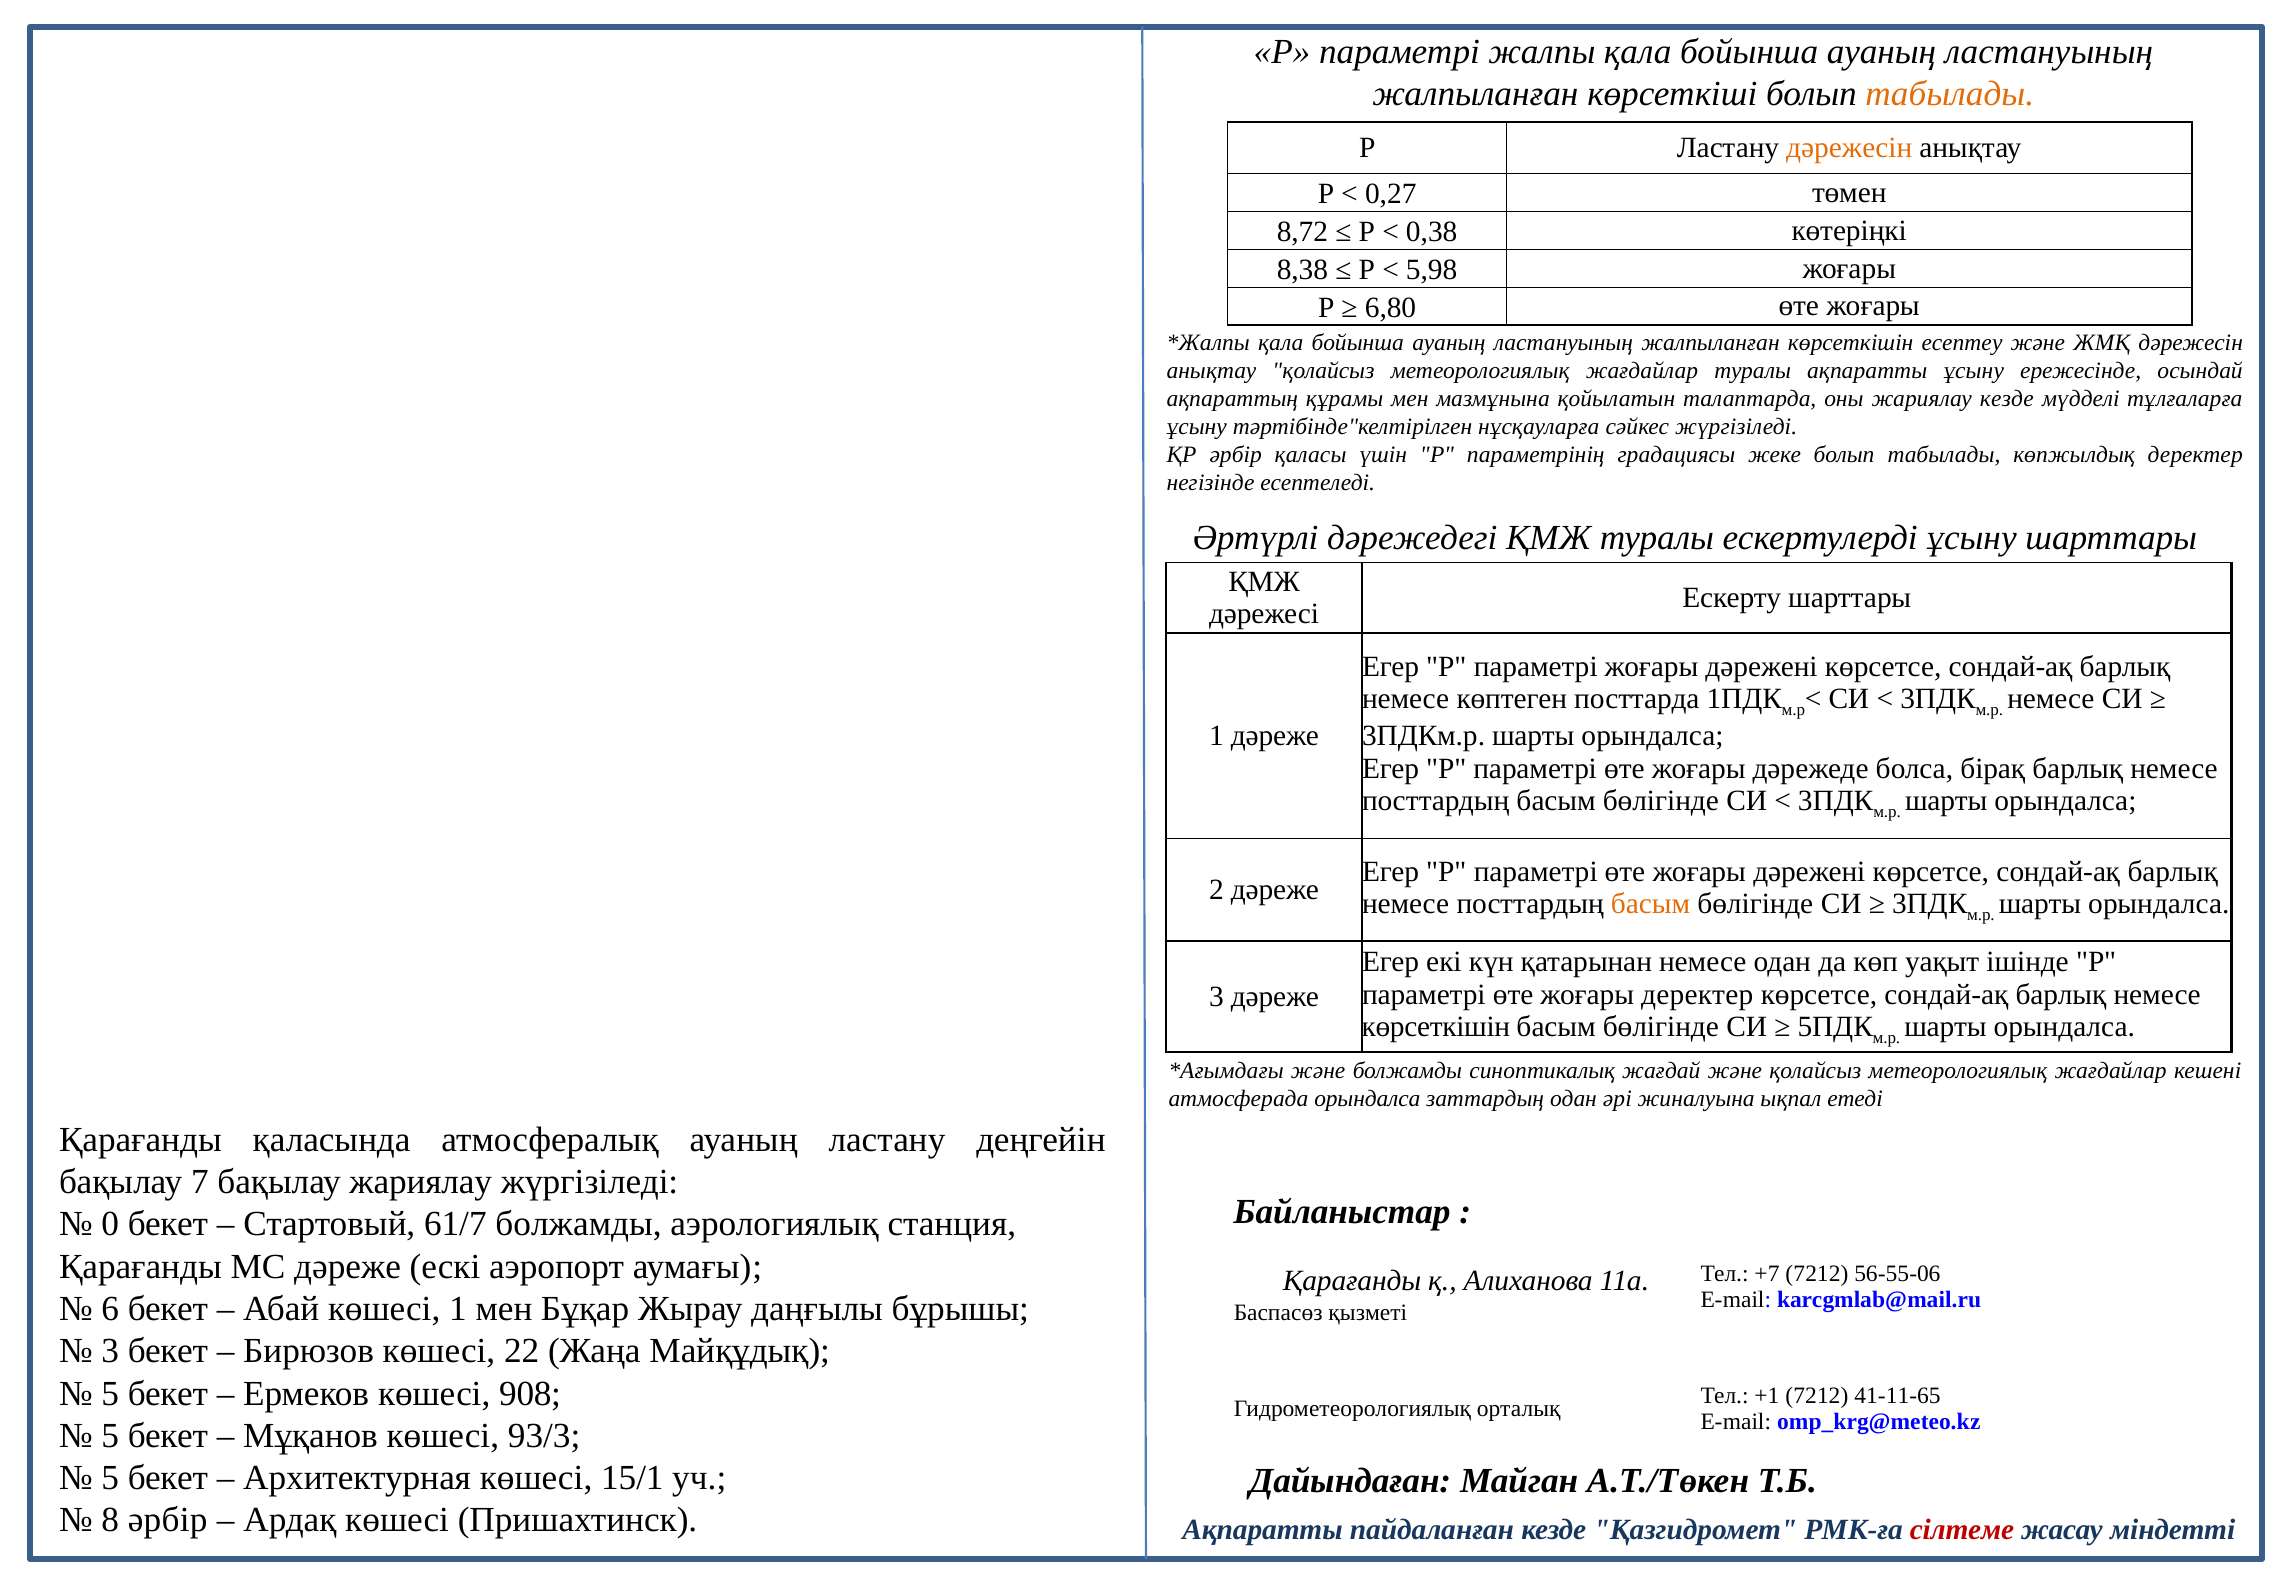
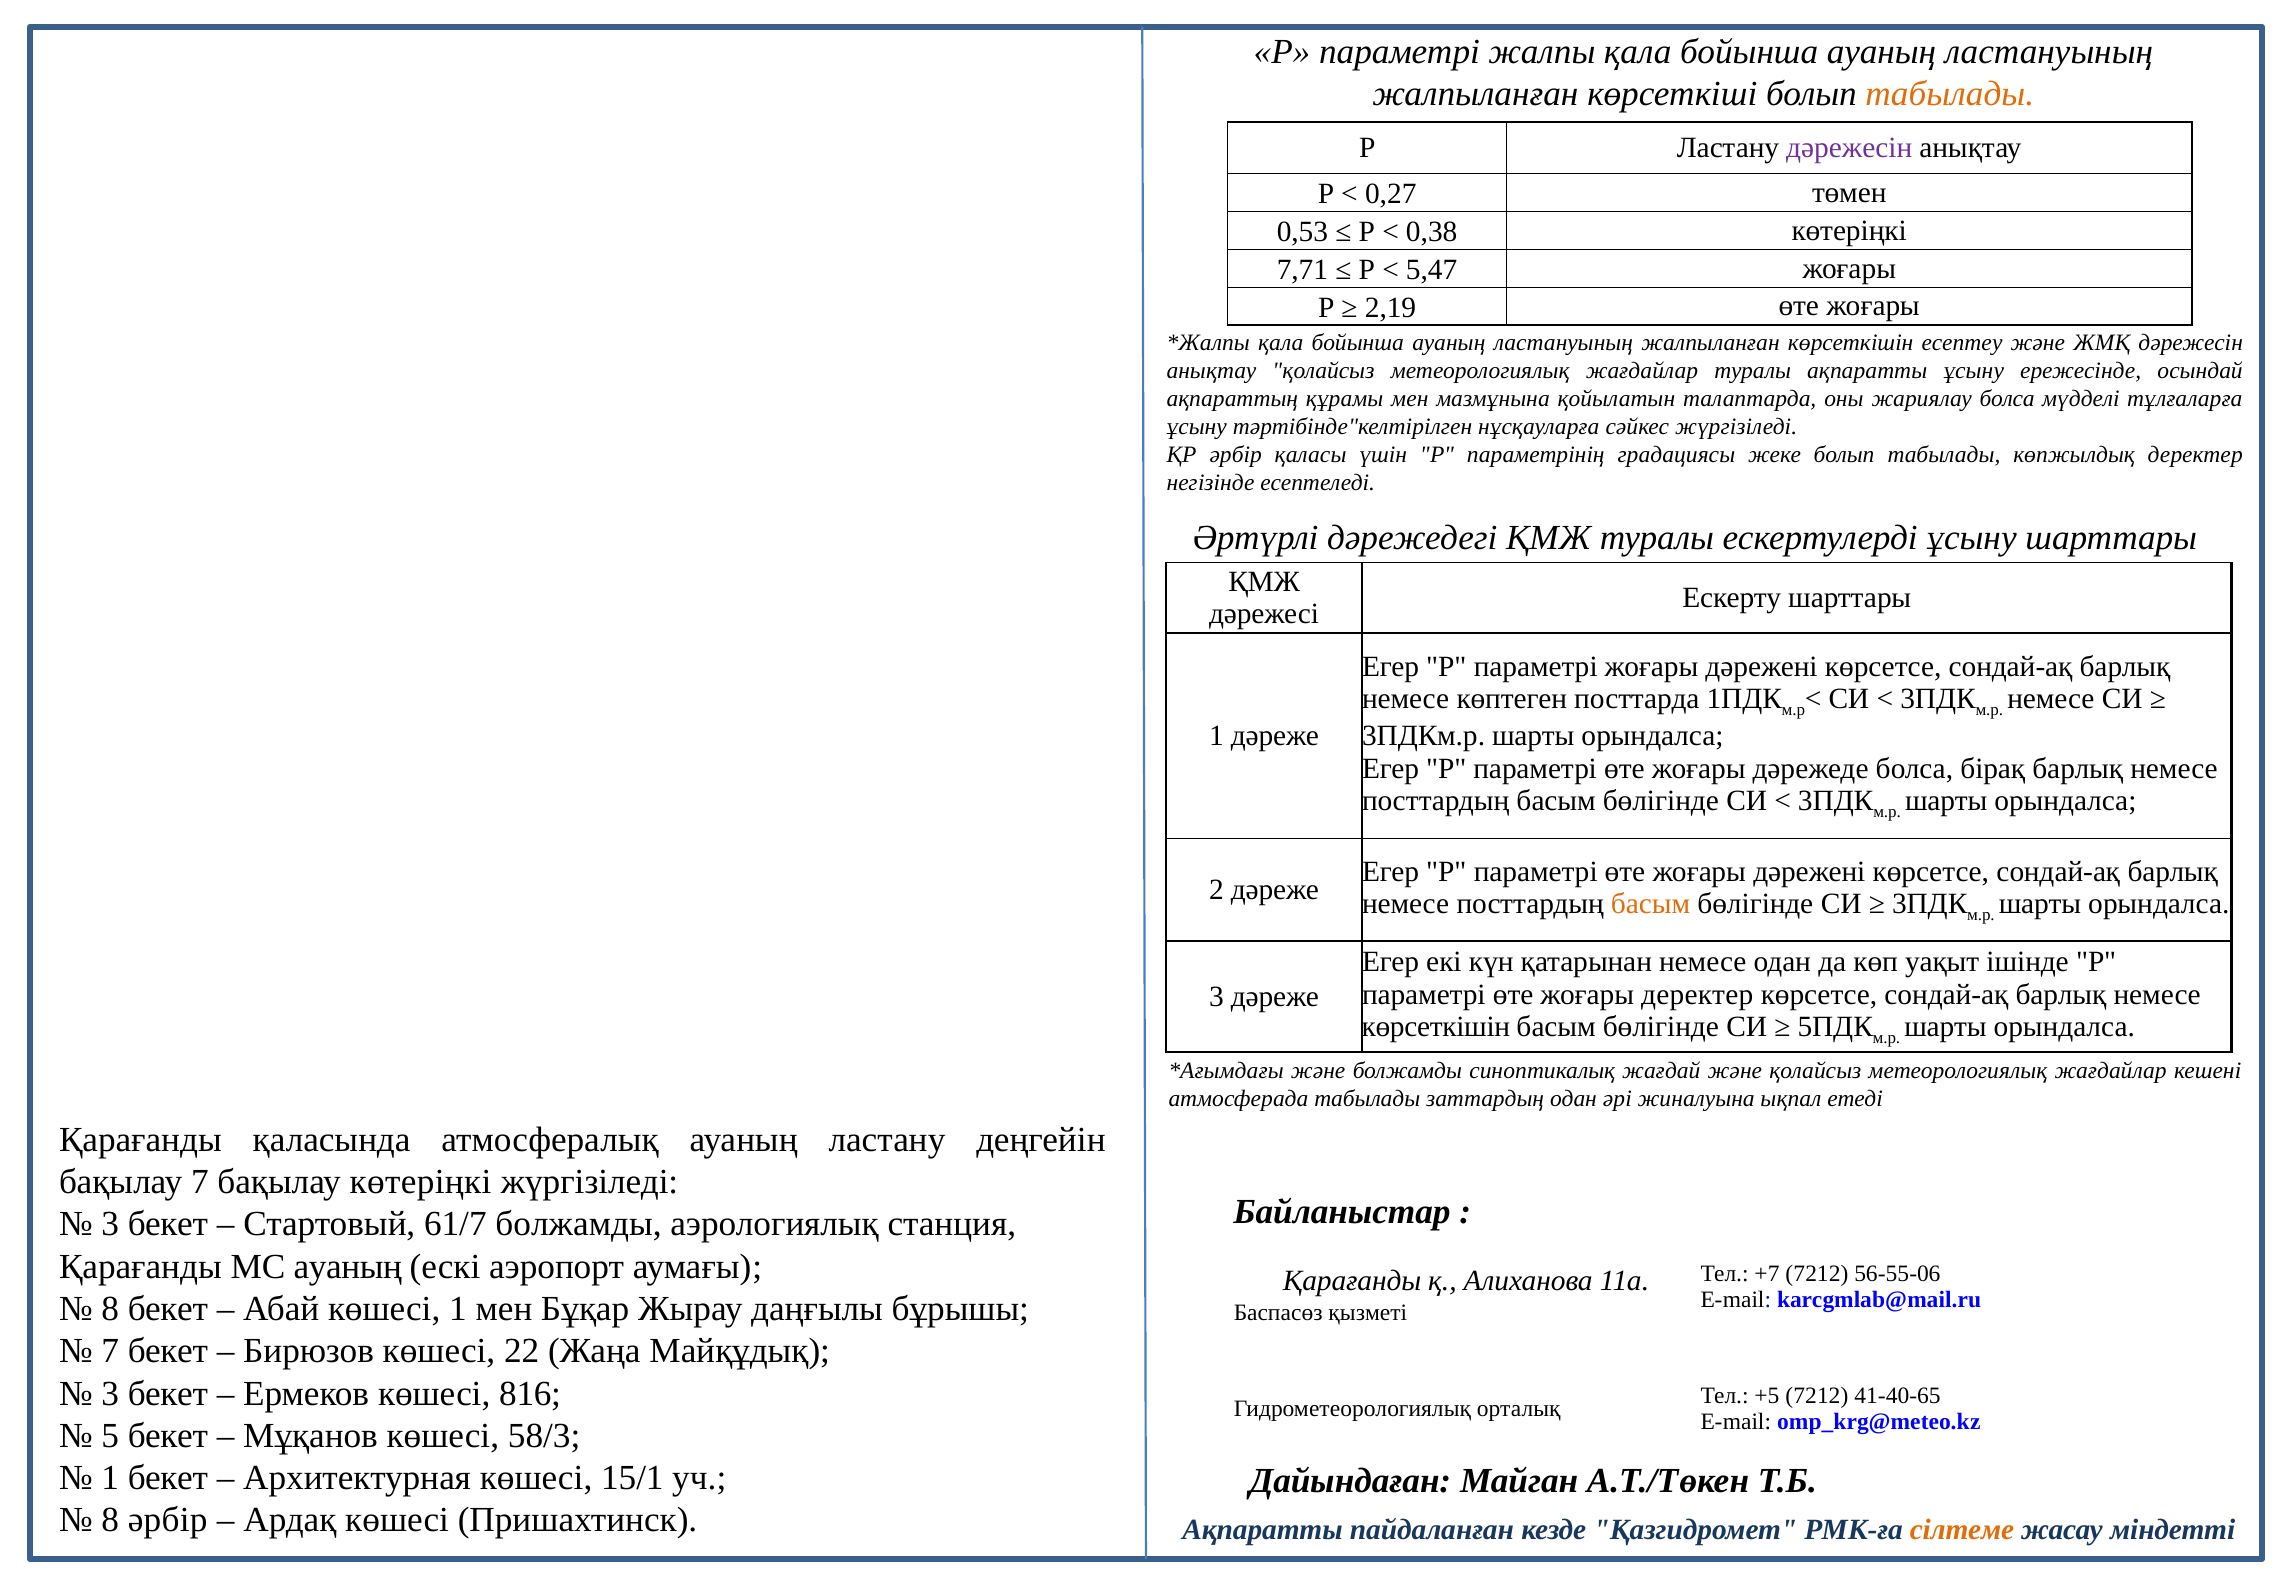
дәрежесін colour: orange -> purple (1849, 148)
8,72: 8,72 -> 0,53 (1302, 232)
8,38: 8,38 -> 7,71 (1302, 270)
5,98: 5,98 -> 5,47 (1432, 270)
6,80: 6,80 -> 2,19 (1391, 308)
жариялау кезде: кезде -> болса (2007, 399)
атмосферада орындалса: орындалса -> табылады (1367, 1099)
бақылау жариялау: жариялау -> көтеріңкі (420, 1183)
0: 0 -> 3 (110, 1225)
МС дәреже: дәреже -> ауаның (348, 1267)
6: 6 -> 8 (110, 1309)
3: 3 -> 7 (110, 1352)
5: 5 -> 3 (110, 1394)
908: 908 -> 816 (530, 1394)
+1: +1 -> +5 (1767, 1396)
41-11-65: 41-11-65 -> 41-40-65 (1898, 1396)
93/3: 93/3 -> 58/3 (544, 1436)
5: 5 -> 1 (110, 1479)
сілтеме colour: red -> orange (1962, 1531)
